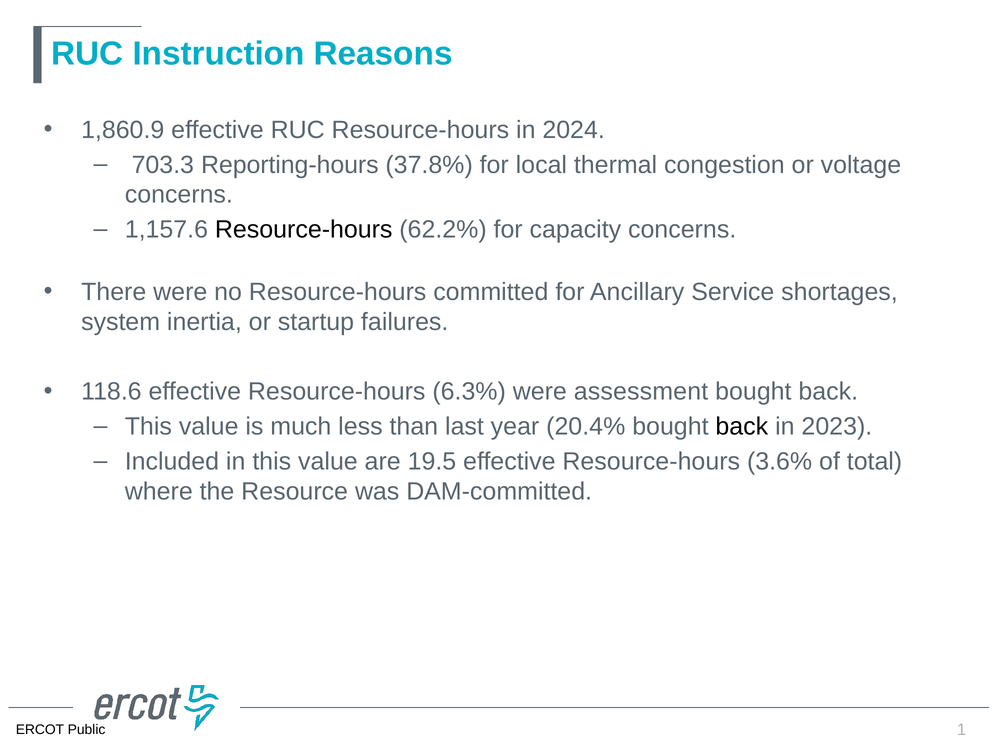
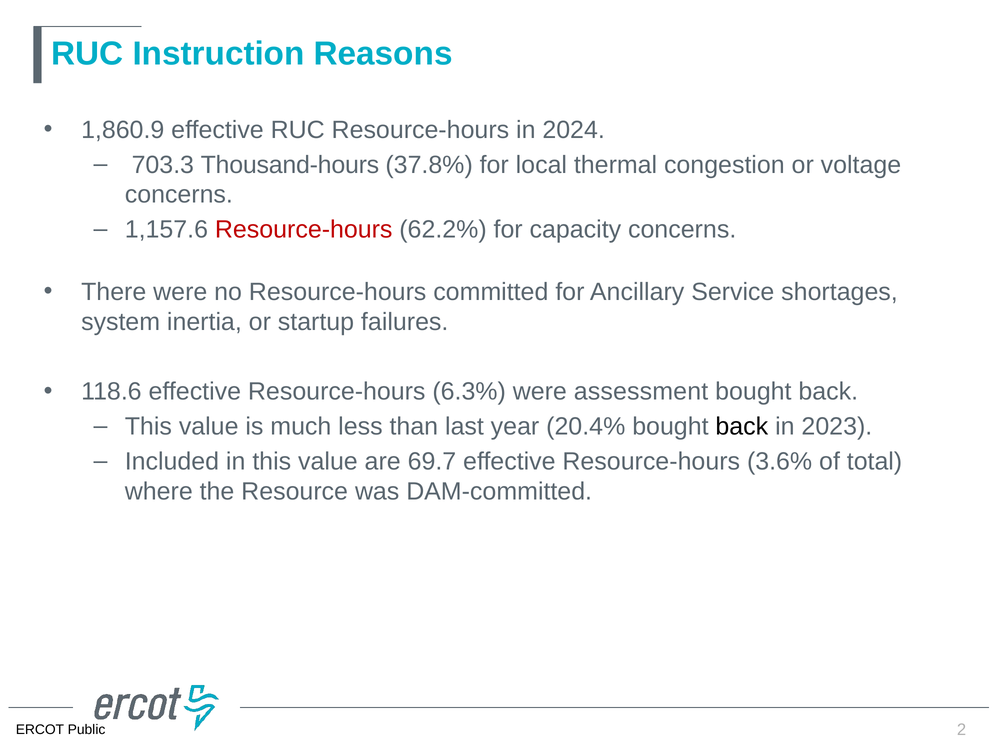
Reporting-hours: Reporting-hours -> Thousand-hours (290, 165)
Resource-hours colour: black -> red (304, 230)
19.5: 19.5 -> 69.7 (432, 462)
1: 1 -> 2 (962, 730)
